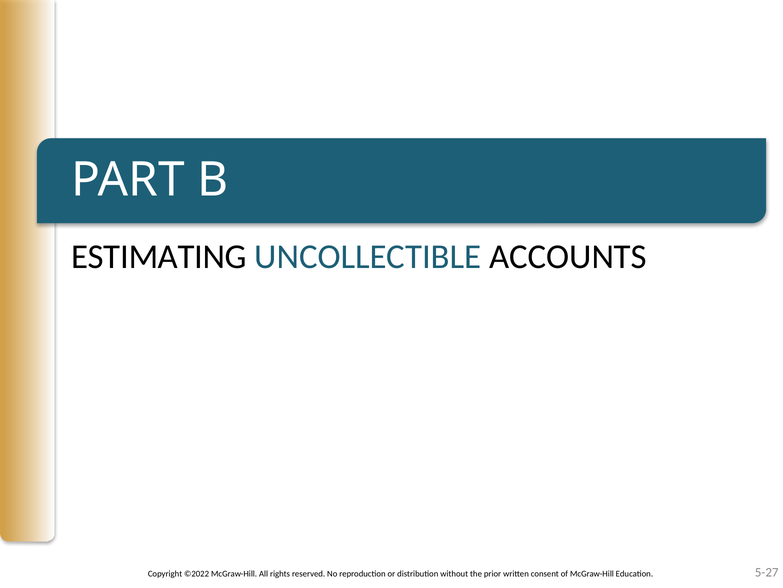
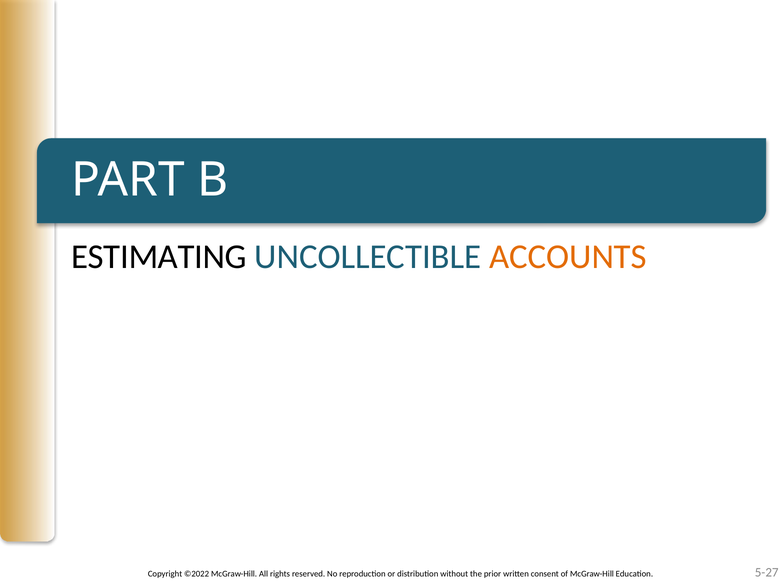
ACCOUNTS colour: black -> orange (568, 256)
